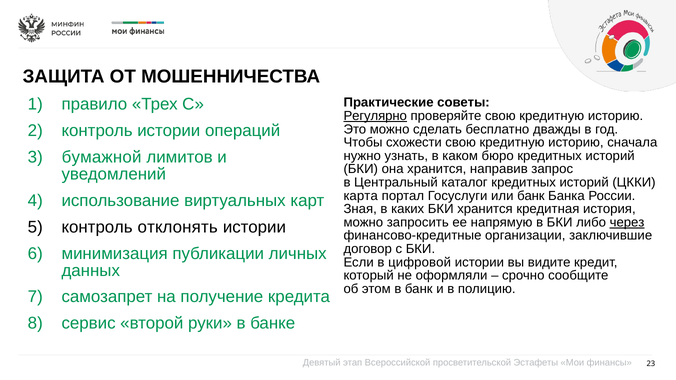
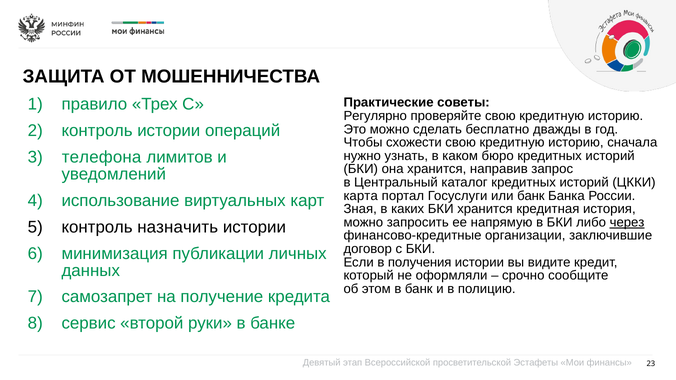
Регулярно underline: present -> none (375, 116)
бумажной: бумажной -> телефона (102, 157)
отклонять: отклонять -> назначить (178, 227)
цифровой: цифровой -> получения (420, 262)
